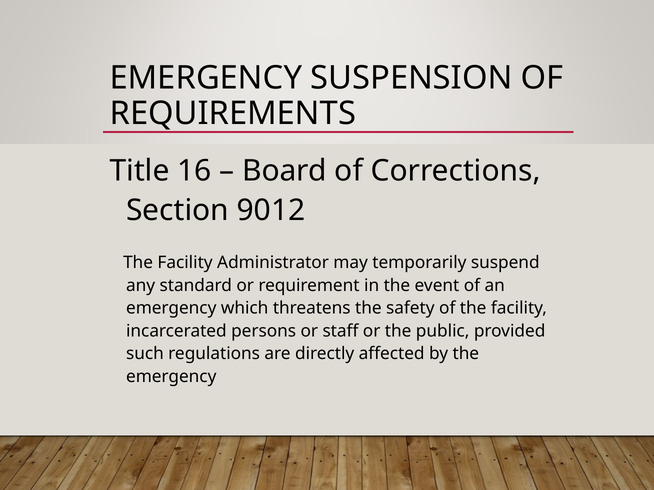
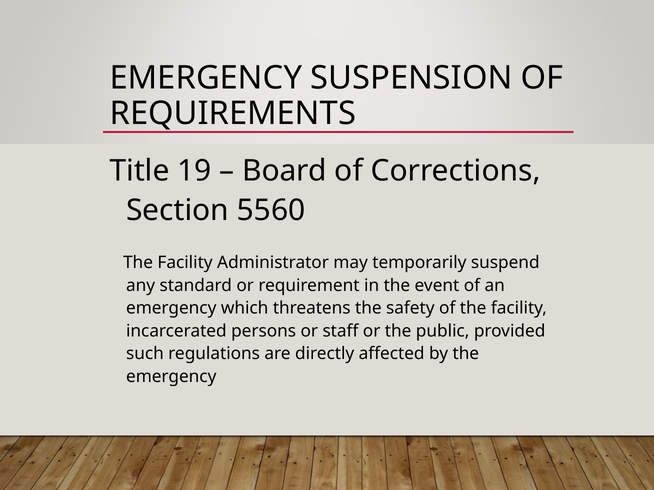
16: 16 -> 19 (194, 171)
9012: 9012 -> 5560 (271, 211)
